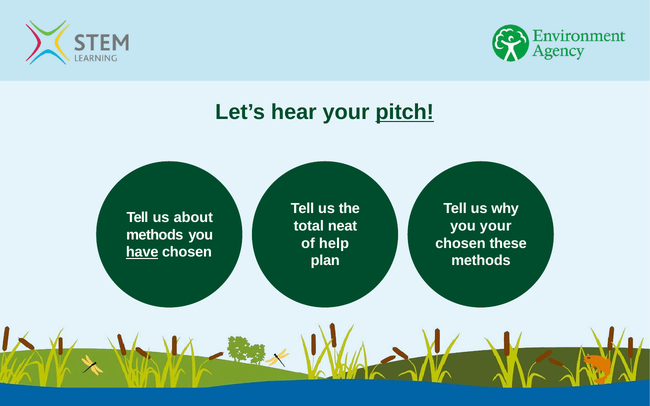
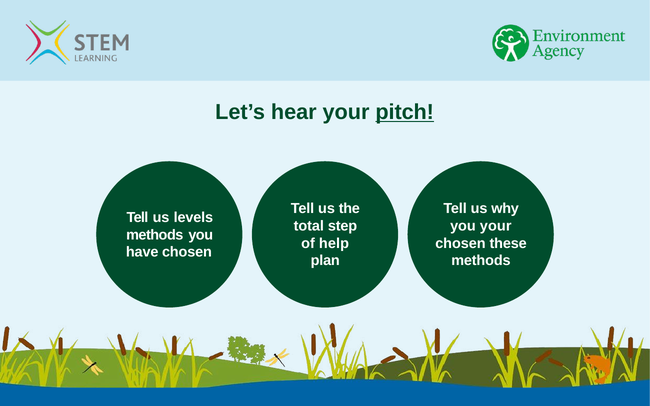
about: about -> levels (193, 217)
neat: neat -> step (343, 226)
have underline: present -> none (142, 252)
